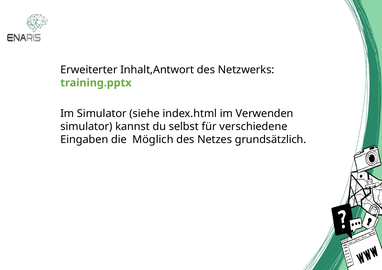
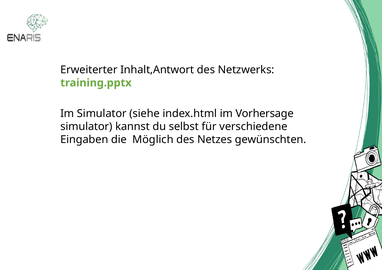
Verwenden: Verwenden -> Vorhersage (265, 114)
grundsätzlich: grundsätzlich -> gewünschten (271, 140)
